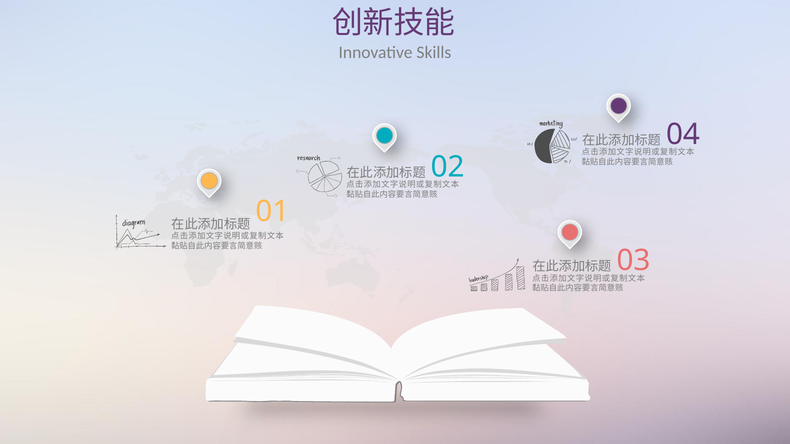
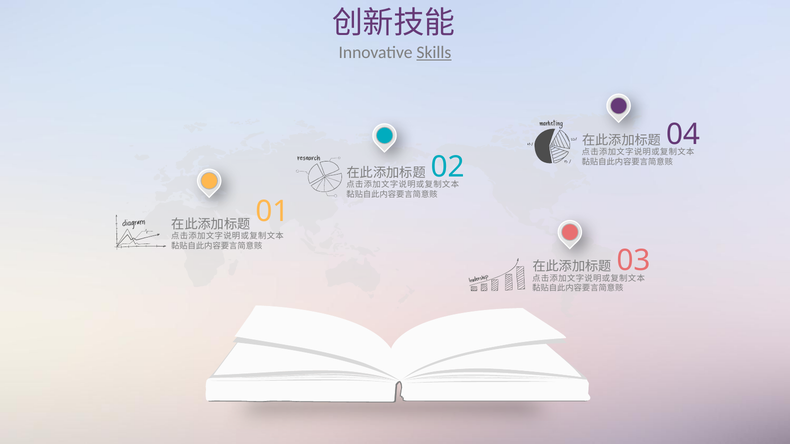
Skills underline: none -> present (434, 52)
